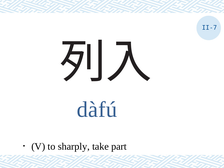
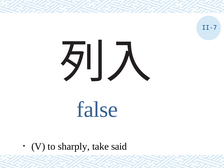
dàfú: dàfú -> false (97, 109)
part: part -> said (119, 146)
